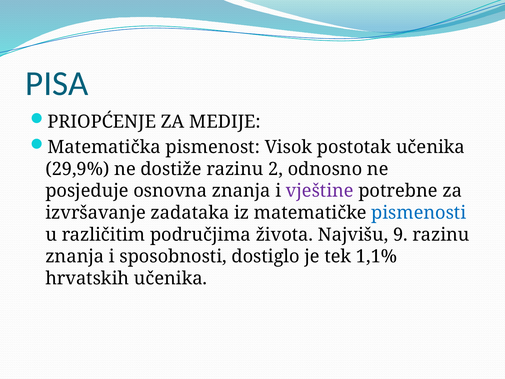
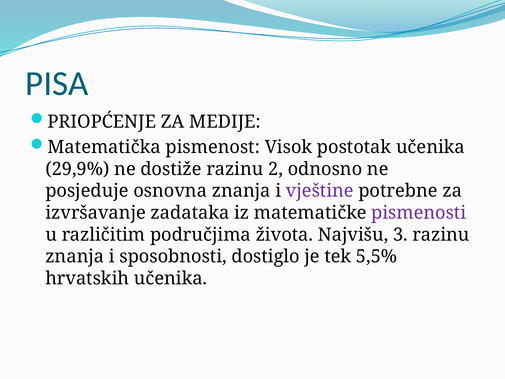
pismenosti colour: blue -> purple (419, 213)
9: 9 -> 3 (400, 235)
1,1%: 1,1% -> 5,5% (377, 256)
